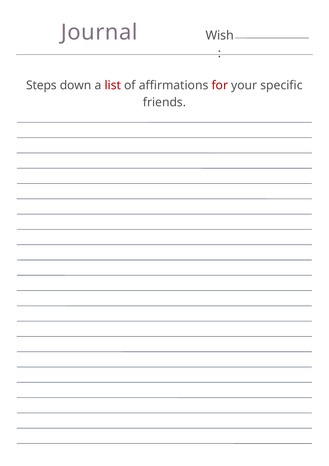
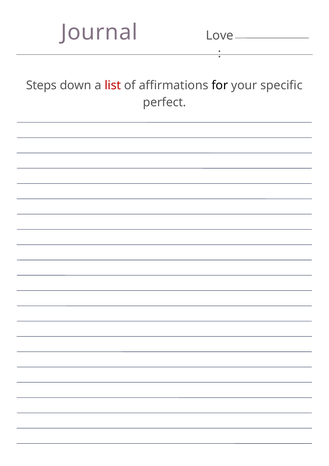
Wish: Wish -> Love (220, 36)
for colour: red -> black (220, 85)
friends: friends -> perfect (165, 102)
